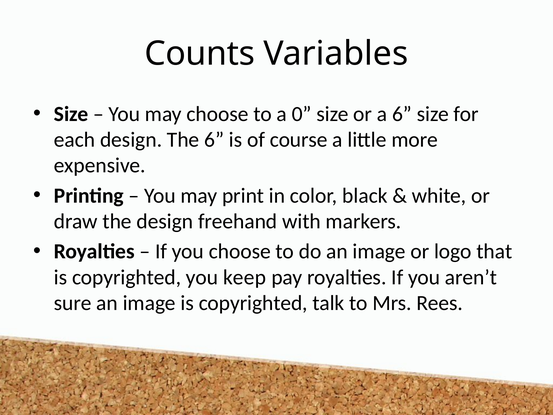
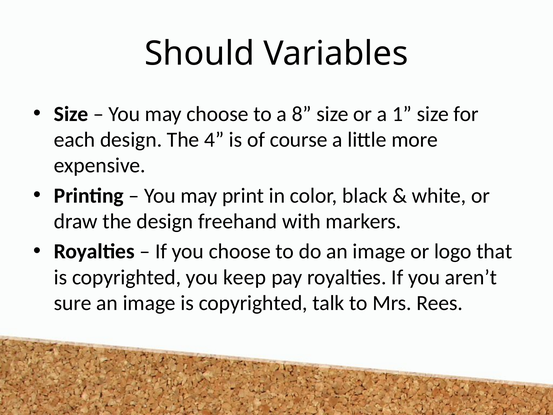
Counts: Counts -> Should (199, 54)
0: 0 -> 8 (302, 114)
a 6: 6 -> 1 (402, 114)
The 6: 6 -> 4 (214, 140)
